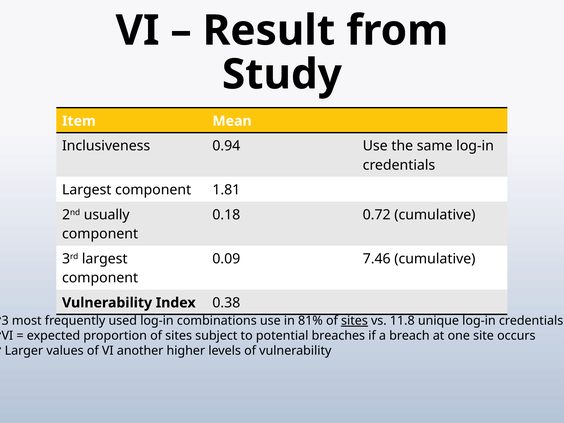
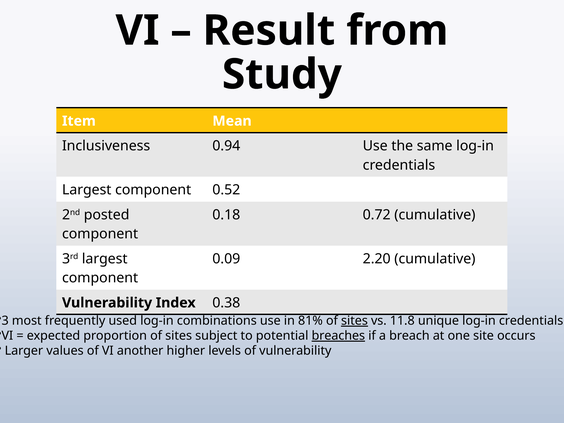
1.81: 1.81 -> 0.52 (226, 190)
usually: usually -> posted (107, 215)
7.46: 7.46 -> 2.20 (377, 259)
breaches underline: none -> present (338, 336)
